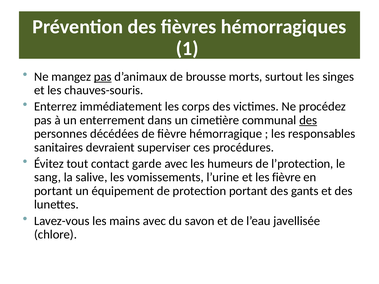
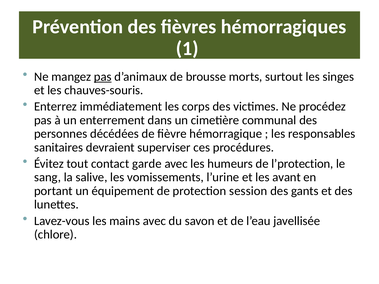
des underline: present -> none (308, 120)
les fièvre: fièvre -> avant (287, 177)
protection portant: portant -> session (248, 191)
